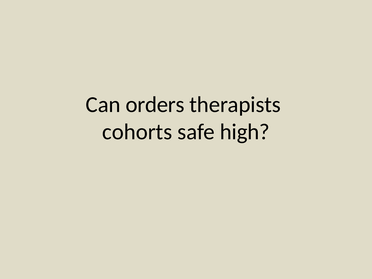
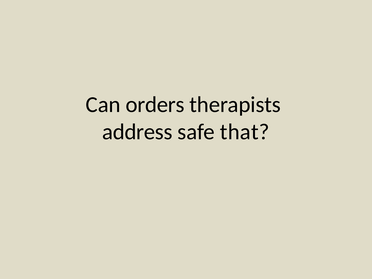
cohorts: cohorts -> address (137, 132)
high: high -> that (245, 132)
